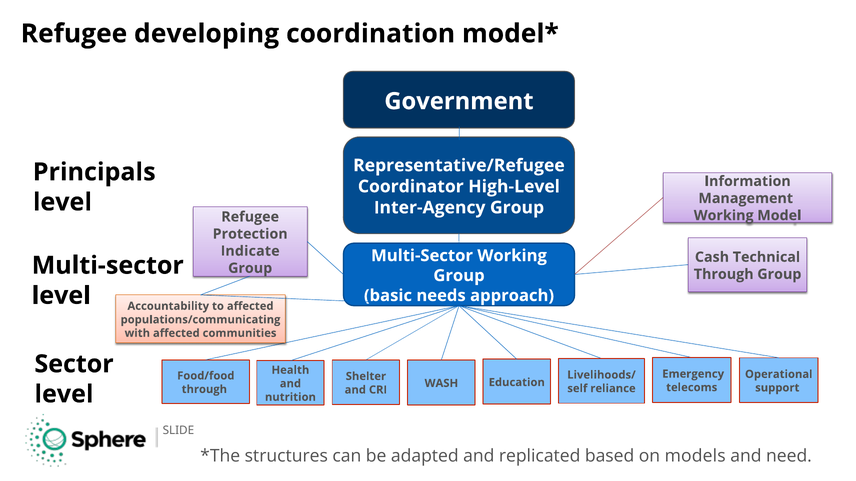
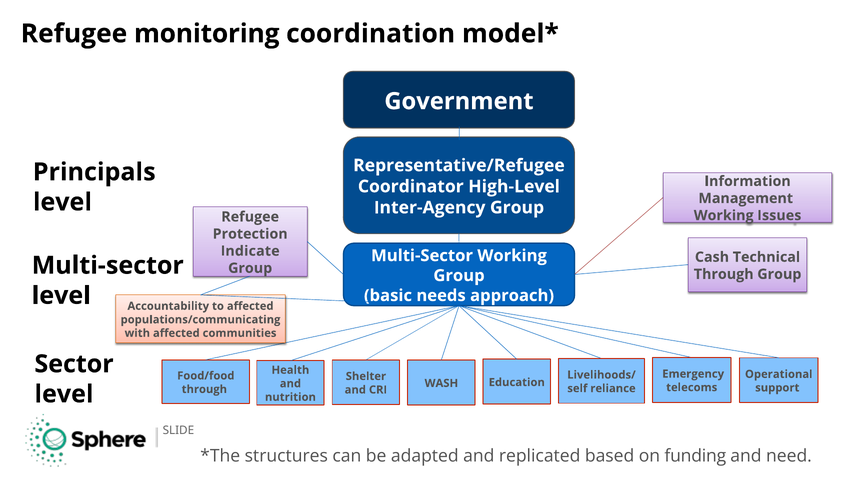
developing: developing -> monitoring (207, 34)
Model: Model -> Issues (779, 216)
models: models -> funding (695, 457)
